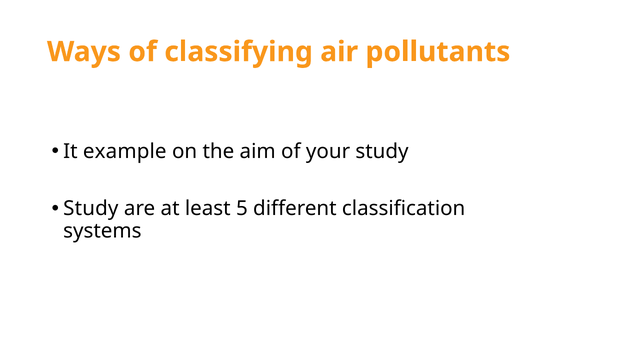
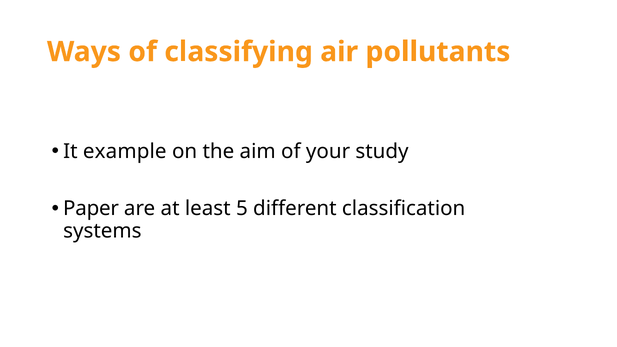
Study: Study -> Paper (91, 209)
